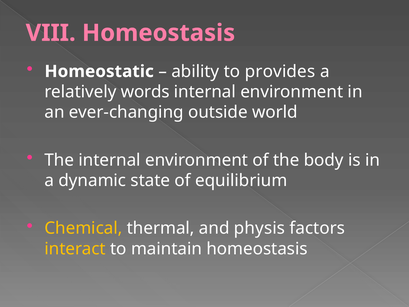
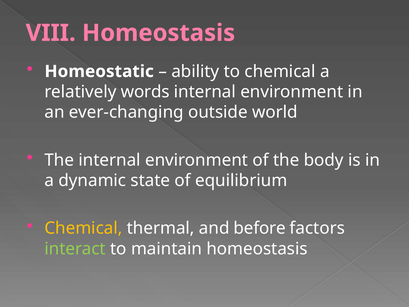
to provides: provides -> chemical (280, 71)
physis: physis -> before (260, 228)
interact colour: yellow -> light green (75, 249)
